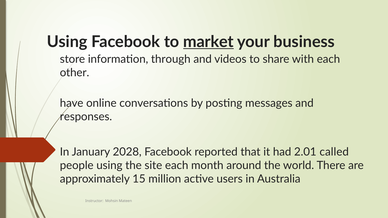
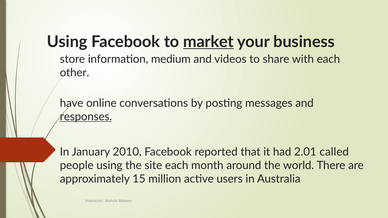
through: through -> medium (171, 59)
responses underline: none -> present (86, 117)
2028: 2028 -> 2010 (127, 152)
